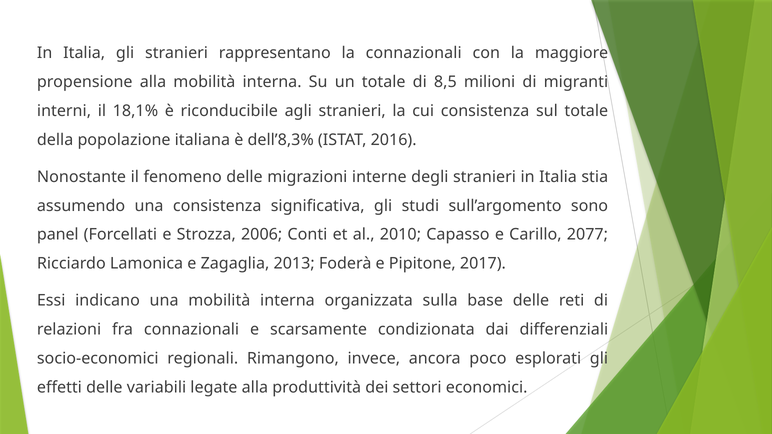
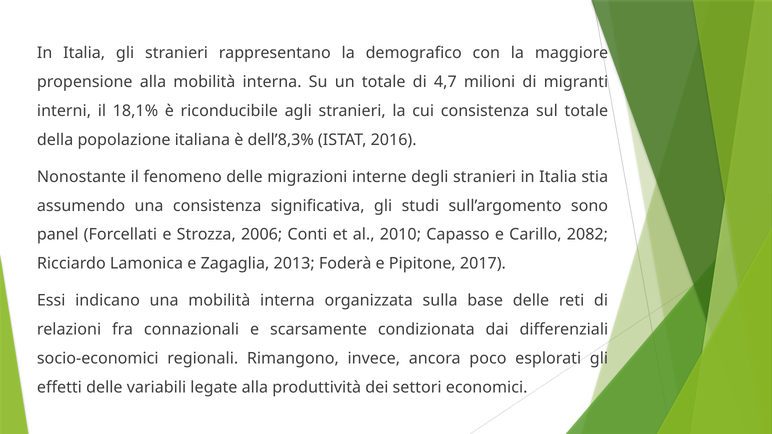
la connazionali: connazionali -> demografico (414, 53)
8,5: 8,5 -> 4,7 (445, 82)
2077: 2077 -> 2082 (587, 235)
